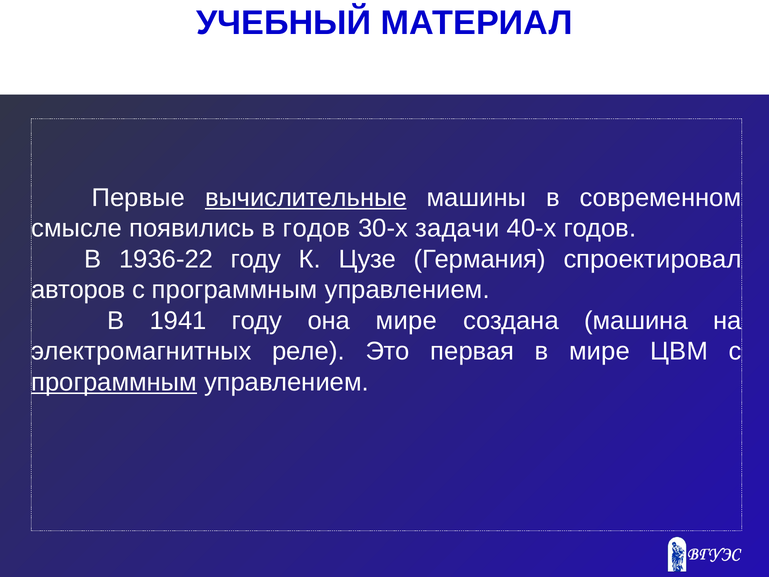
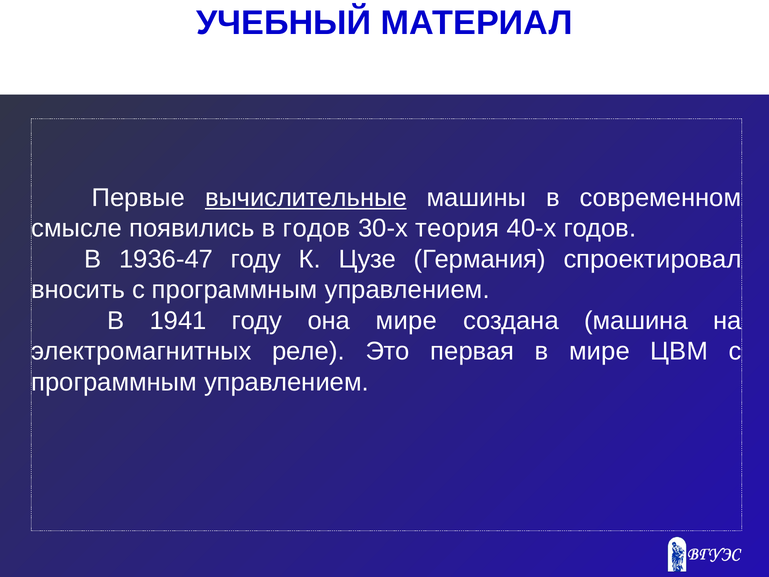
задачи: задачи -> теория (457, 228)
1936-22: 1936-22 -> 1936-47 (166, 259)
авторов: авторов -> вносить (78, 290)
программным underline: present -> none (114, 382)
